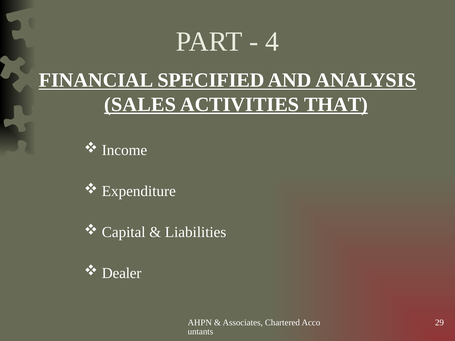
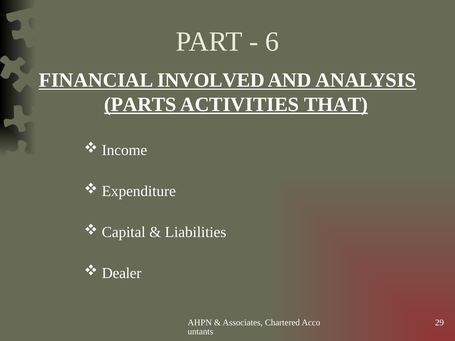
4: 4 -> 6 (272, 42)
SPECIFIED: SPECIFIED -> INVOLVED (211, 80)
SALES: SALES -> PARTS (140, 105)
